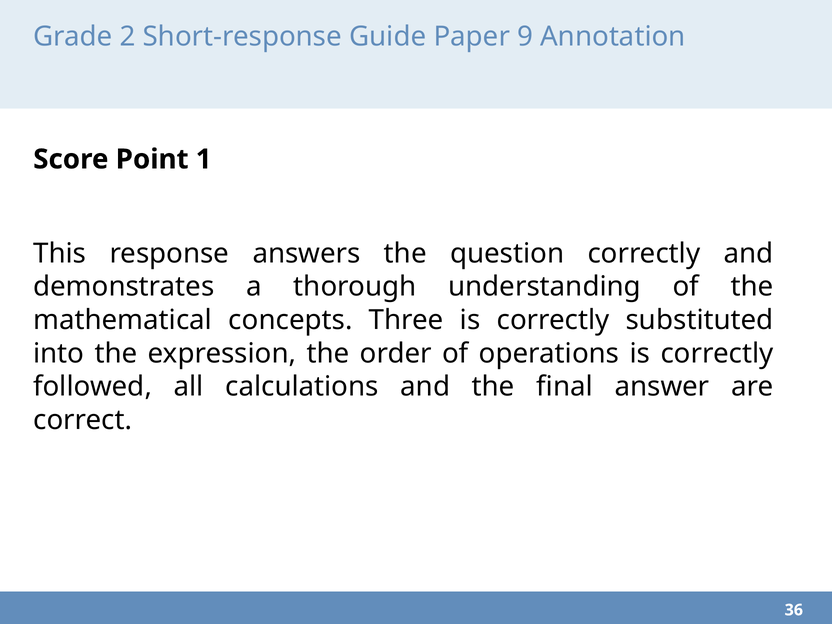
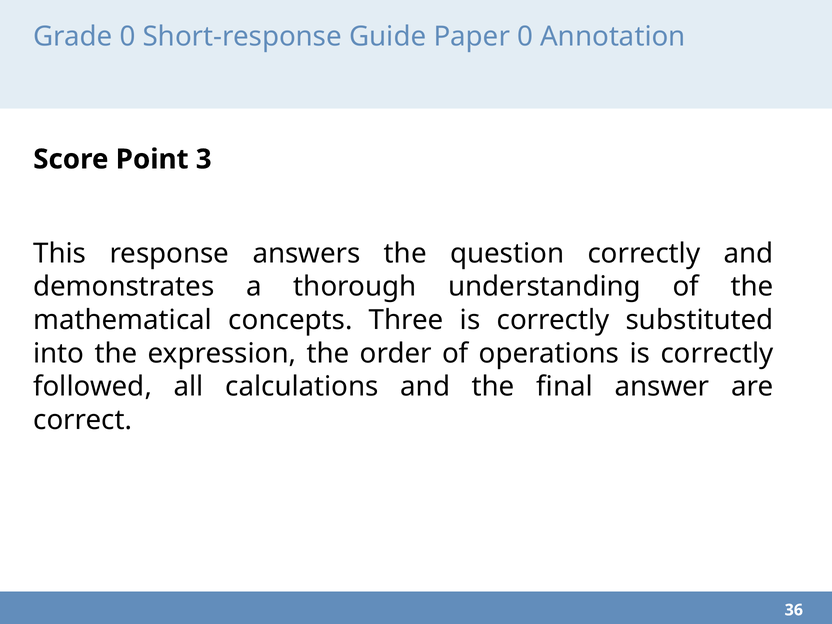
Grade 2: 2 -> 0 (128, 37)
Paper 9: 9 -> 0 (525, 37)
1: 1 -> 3 (204, 159)
